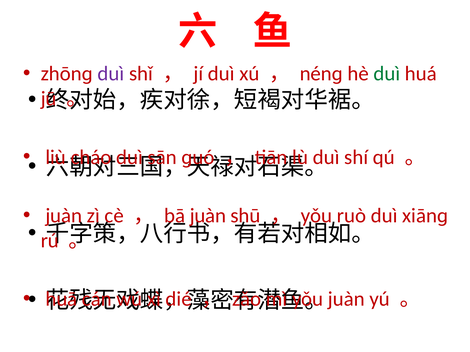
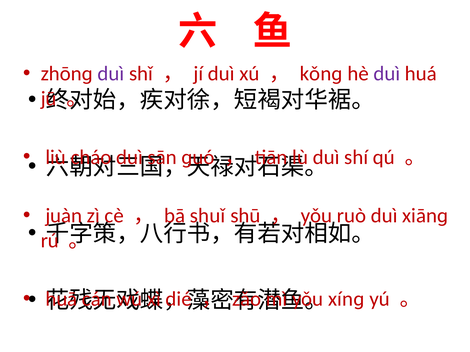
nénɡ: nénɡ -> kǒnɡ (321, 74)
duì colour: green -> purple (387, 74)
bā juàn: juàn -> shuǐ (208, 216)
juàn: juàn -> xínɡ (346, 299)
